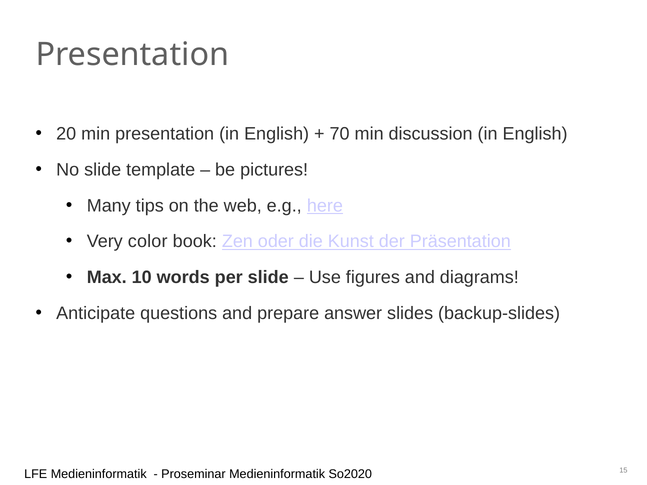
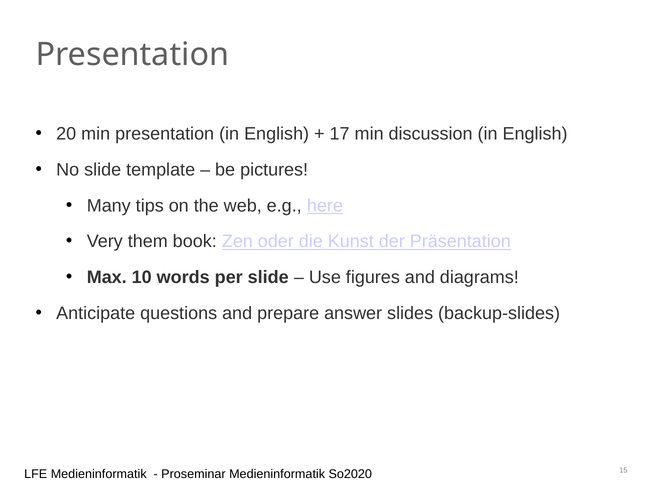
70: 70 -> 17 (340, 134)
color: color -> them (148, 242)
